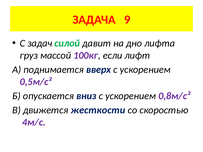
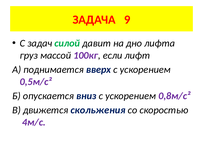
жесткости: жесткости -> скольжения (98, 110)
